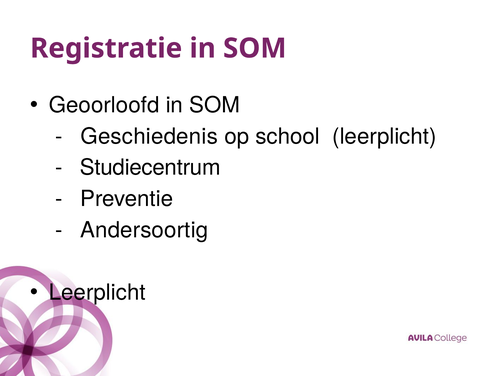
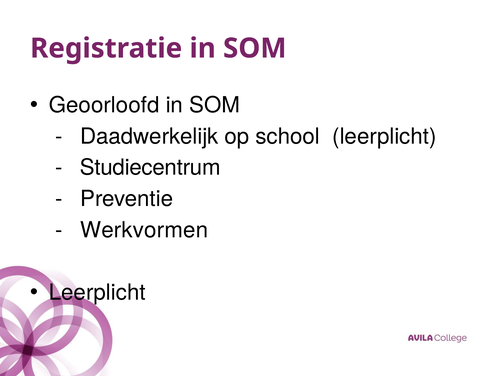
Geschiedenis: Geschiedenis -> Daadwerkelijk (149, 136)
Andersoortig: Andersoortig -> Werkvormen (144, 230)
